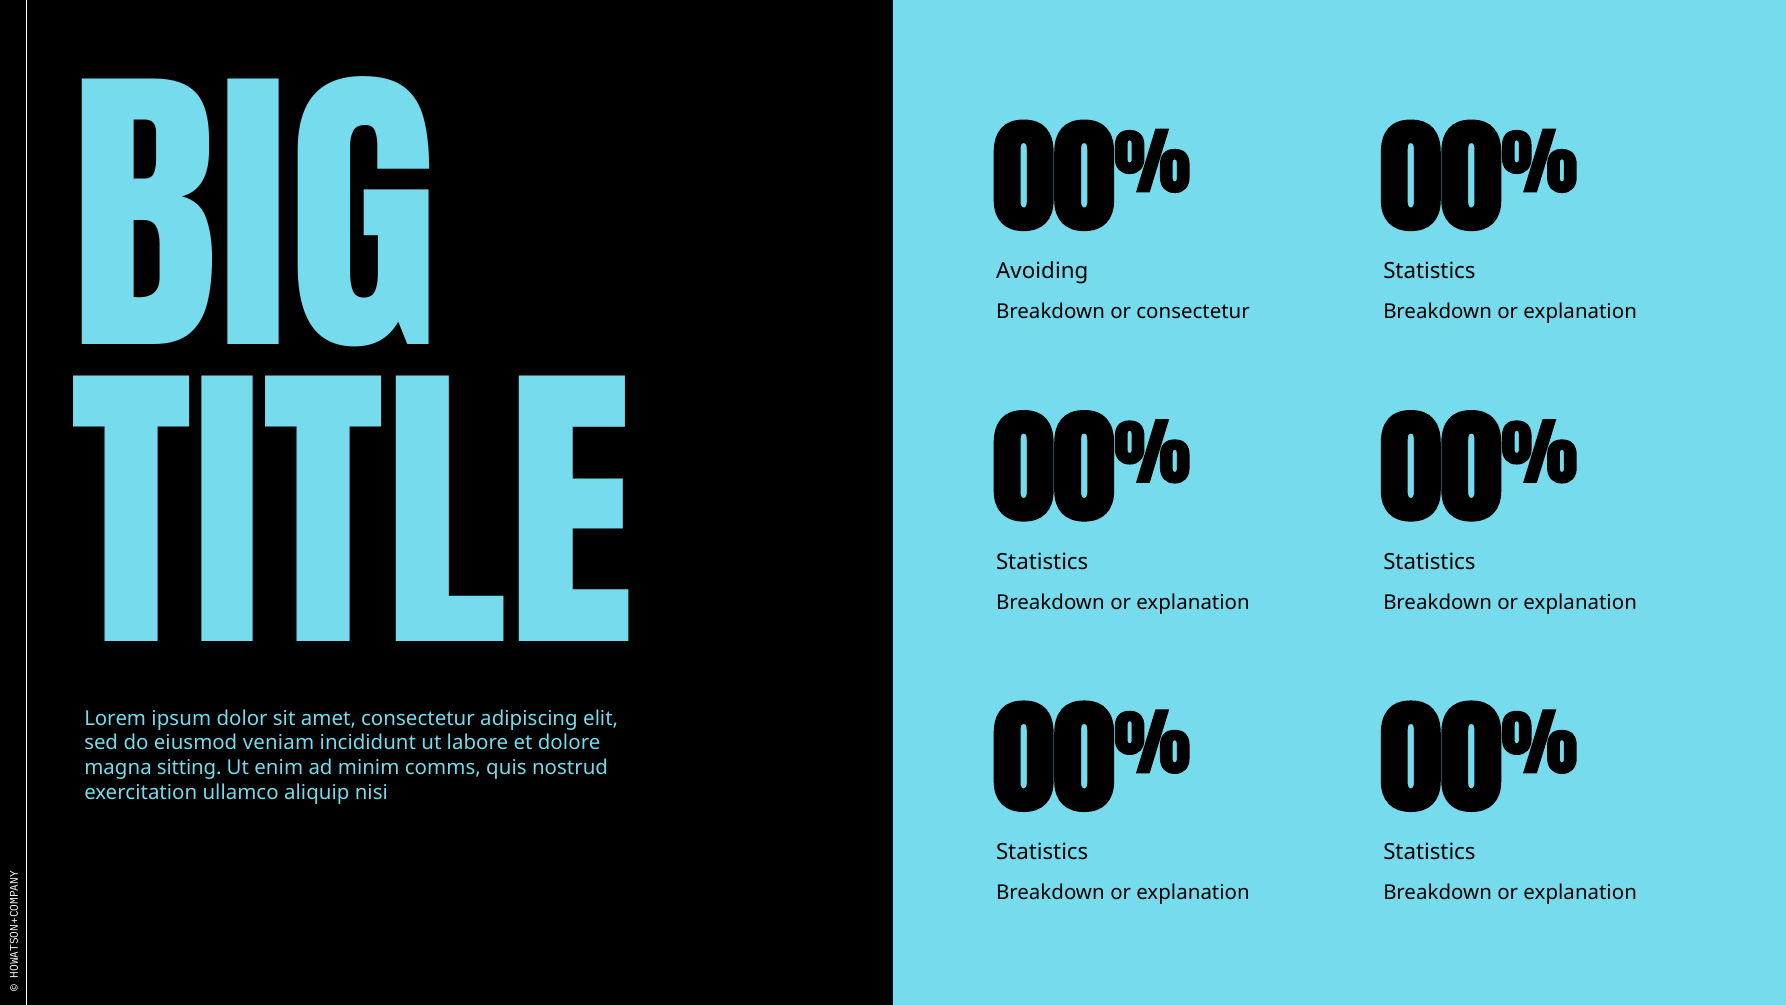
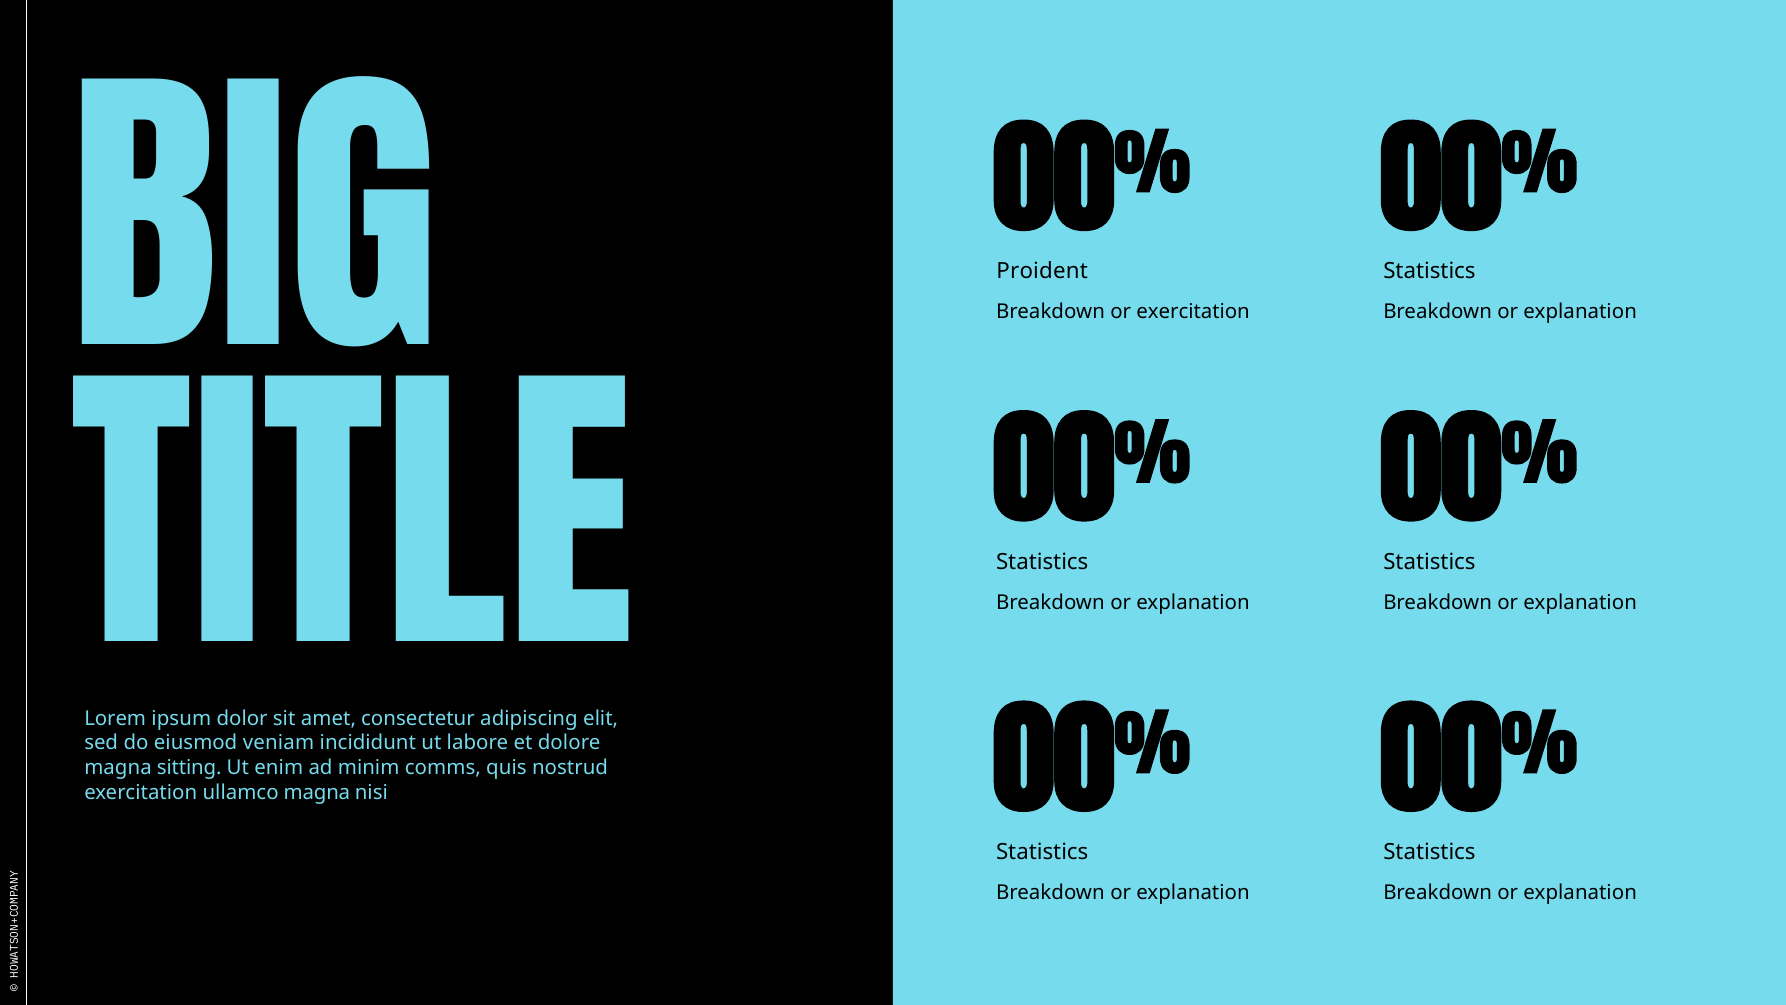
Avoiding: Avoiding -> Proident (1042, 271)
or consectetur: consectetur -> exercitation (1193, 312)
ullamco aliquip: aliquip -> magna (317, 792)
